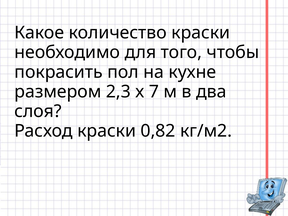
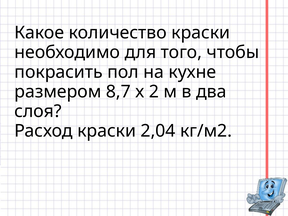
2,3: 2,3 -> 8,7 (118, 92)
7: 7 -> 2 (154, 92)
0,82: 0,82 -> 2,04 (158, 131)
